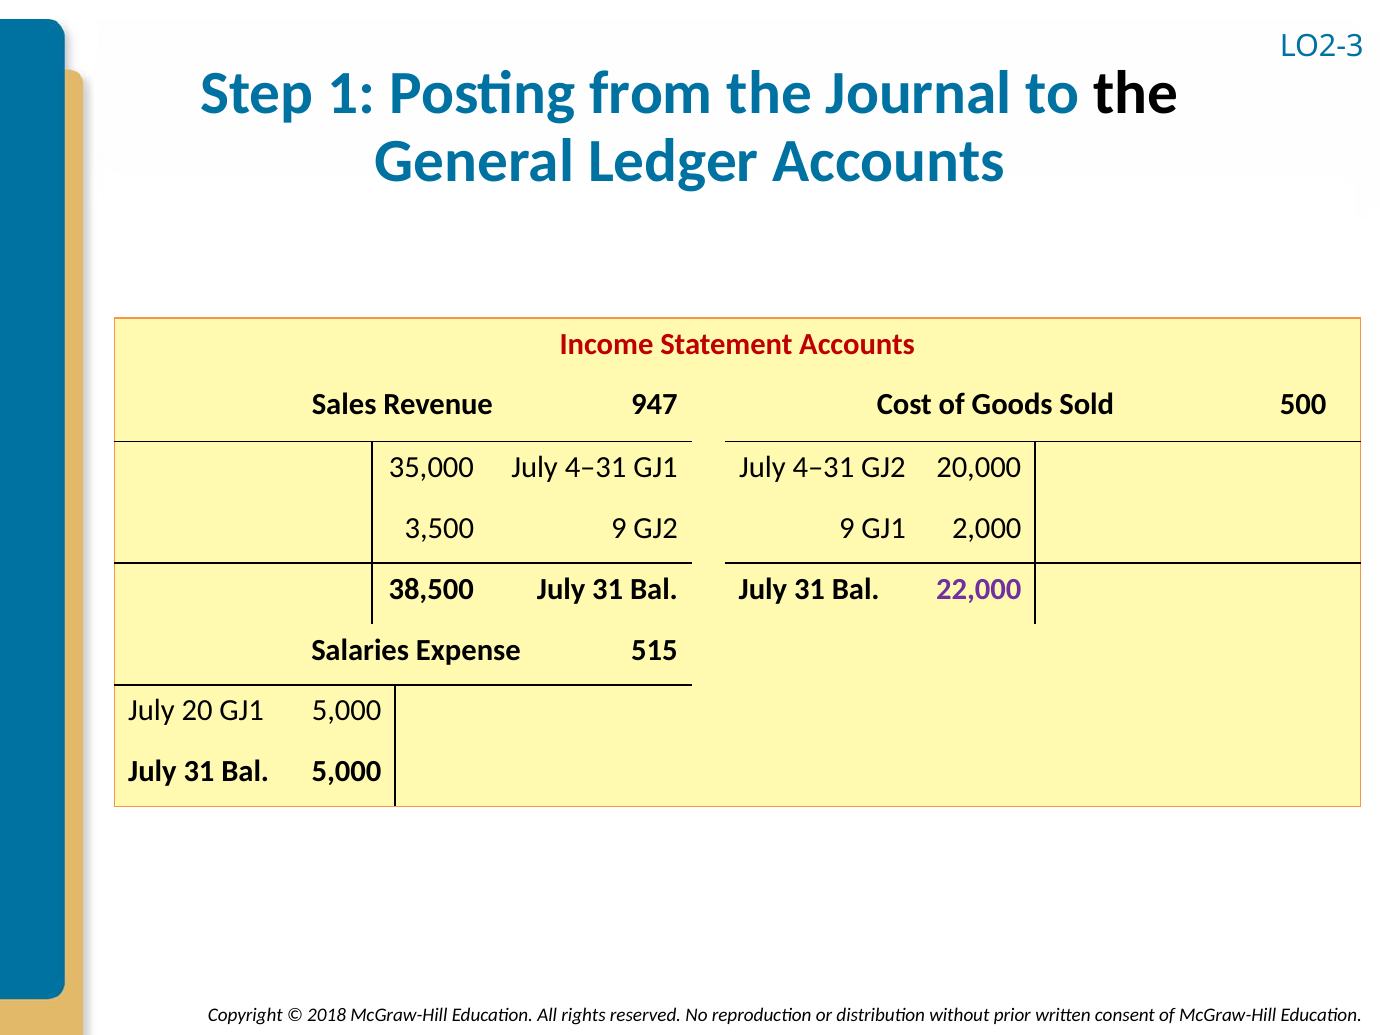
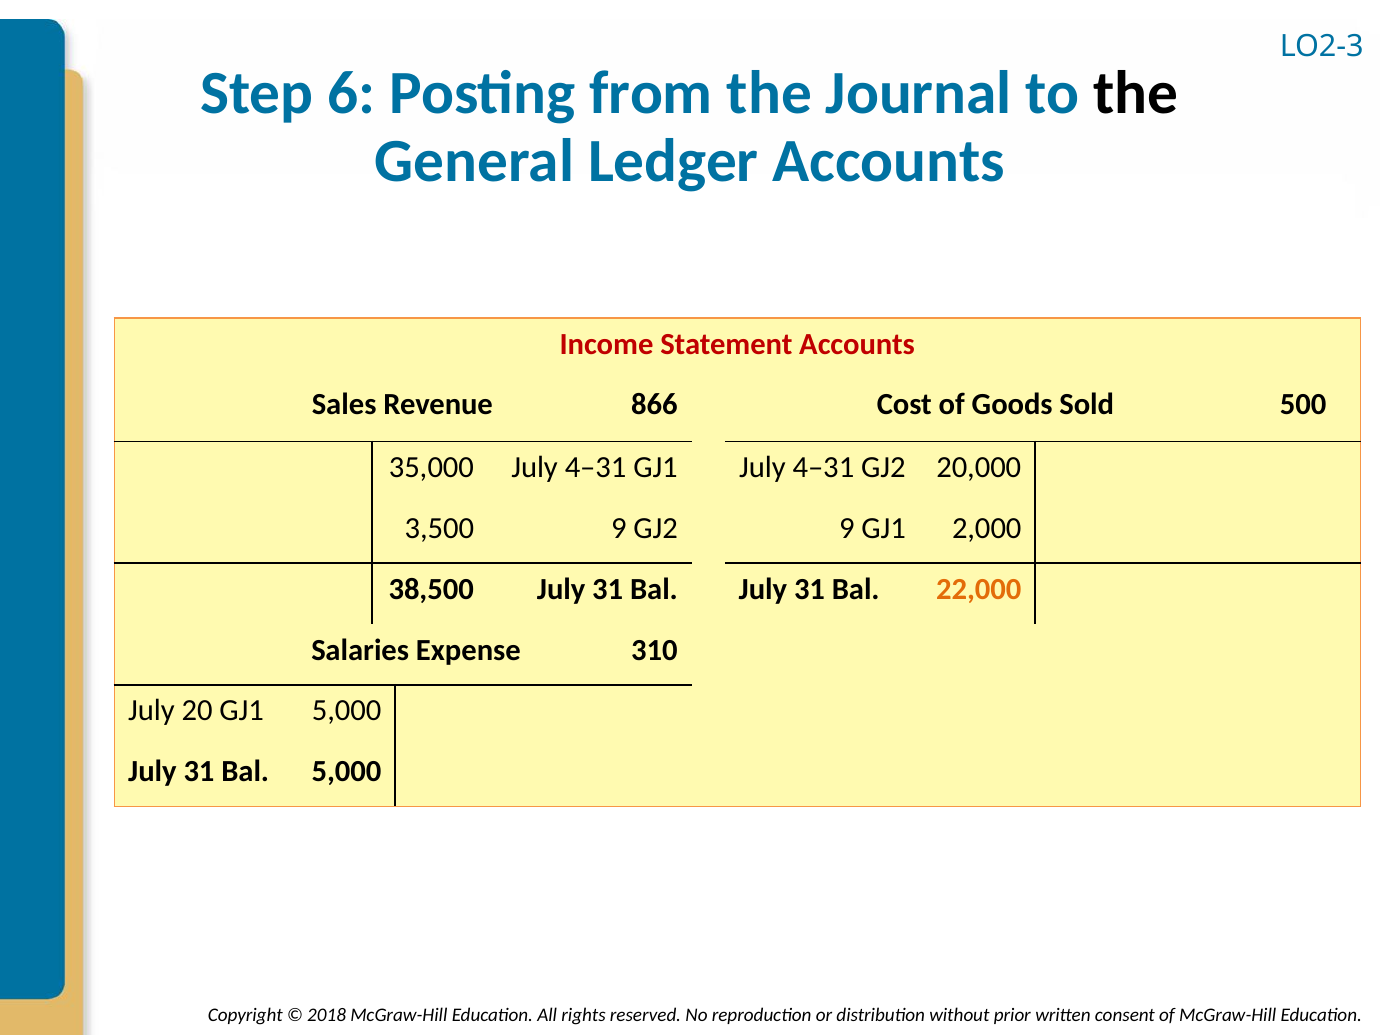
1: 1 -> 6 (351, 94)
947: 947 -> 866 (654, 405)
22,000 colour: purple -> orange (979, 589)
515: 515 -> 310 (654, 650)
